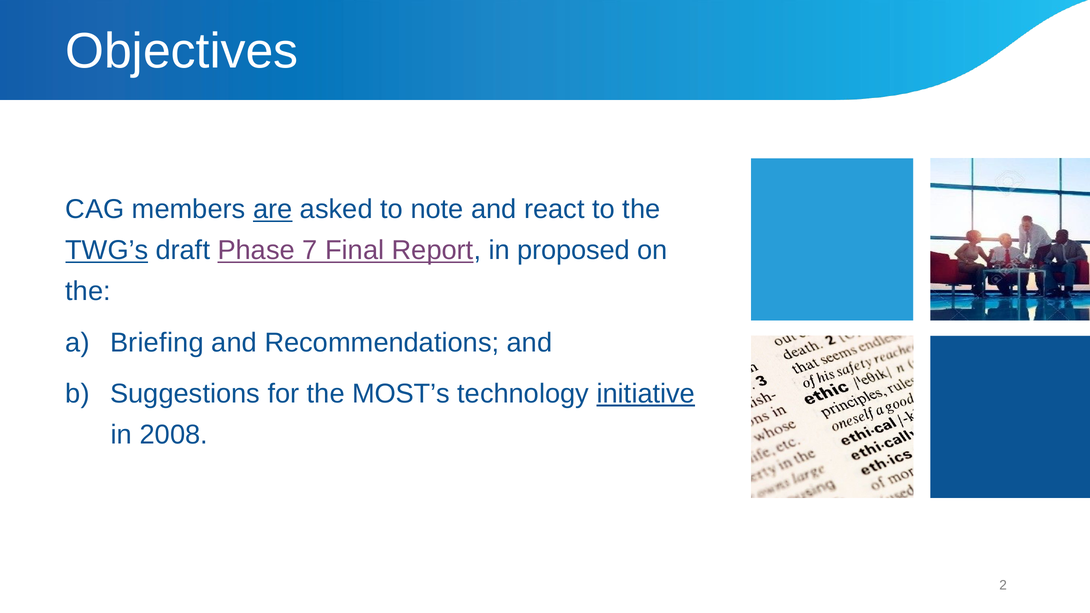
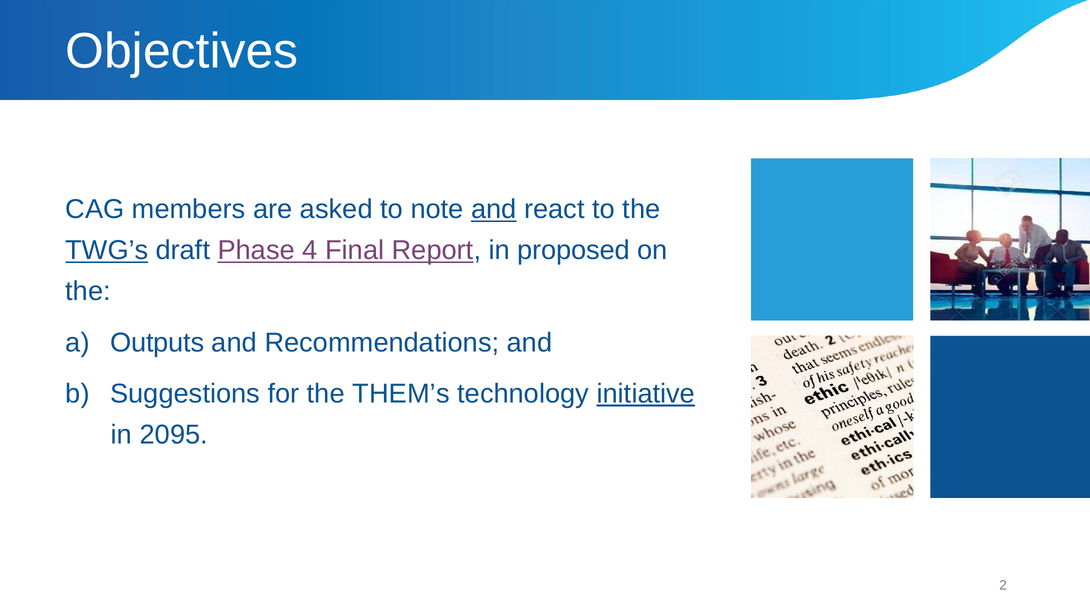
are underline: present -> none (273, 209)
and underline: none -> present (494, 209)
7: 7 -> 4 (310, 250)
Briefing: Briefing -> Outputs (157, 343)
MOST’s: MOST’s -> THEM’s (401, 394)
2008: 2008 -> 2095 (174, 435)
